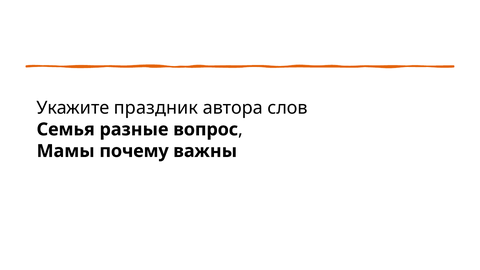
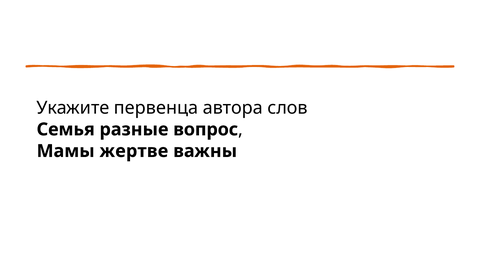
праздник: праздник -> первенца (156, 108)
почему: почему -> жертве (134, 151)
